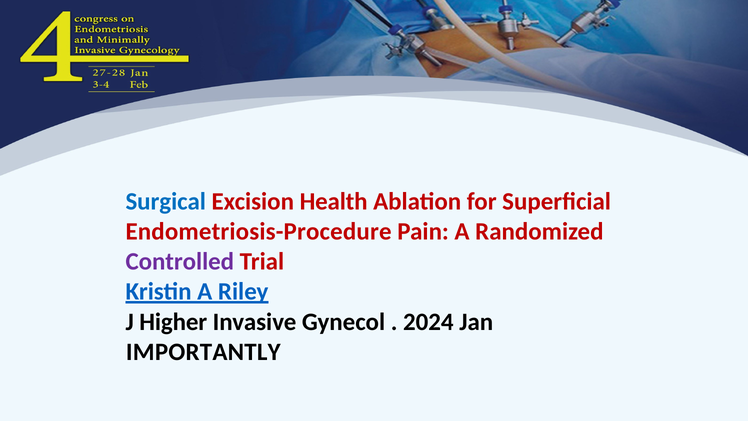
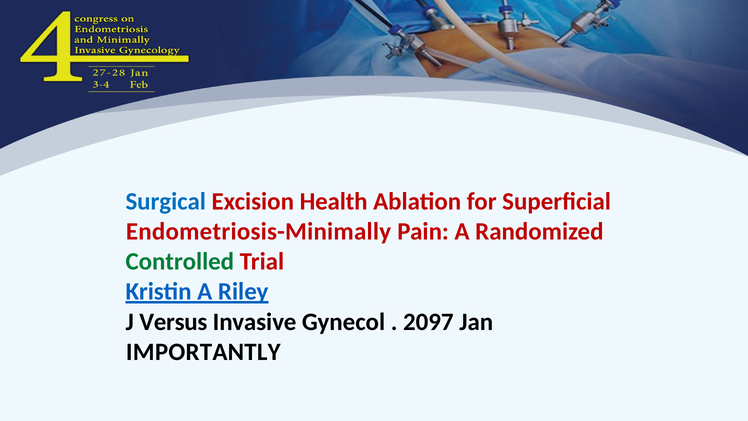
Endometriosis-Procedure: Endometriosis-Procedure -> Endometriosis-Minimally (259, 231)
Controlled colour: purple -> green (180, 261)
Higher: Higher -> Versus (173, 322)
2024: 2024 -> 2097 (428, 322)
